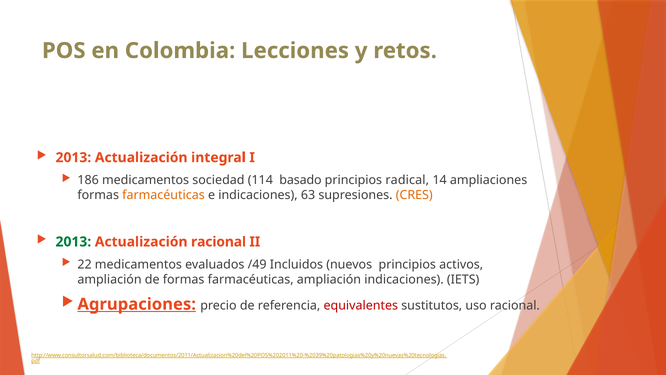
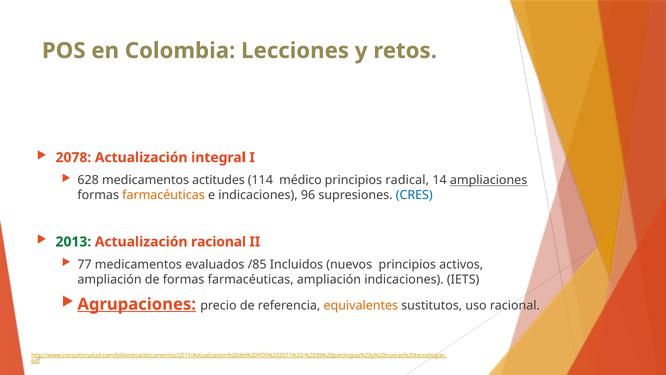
2013: 2013 -> 2078 (73, 157)
186: 186 -> 628 (88, 180)
sociedad: sociedad -> actitudes (218, 180)
basado: basado -> médico (301, 180)
ampliaciones underline: none -> present (489, 180)
63: 63 -> 96 (308, 195)
CRES colour: orange -> blue (414, 195)
22: 22 -> 77 (85, 264)
/49: /49 -> /85 (257, 264)
equivalentes colour: red -> orange (361, 305)
